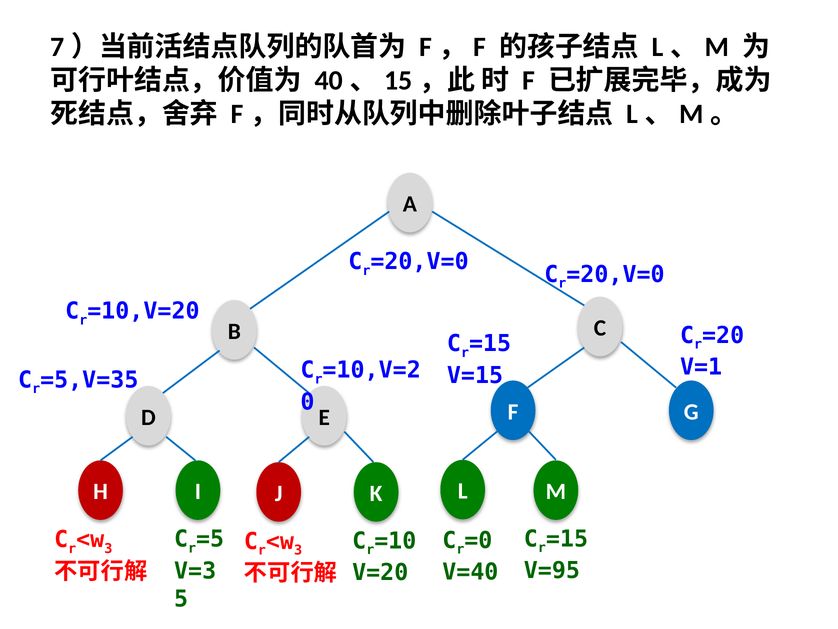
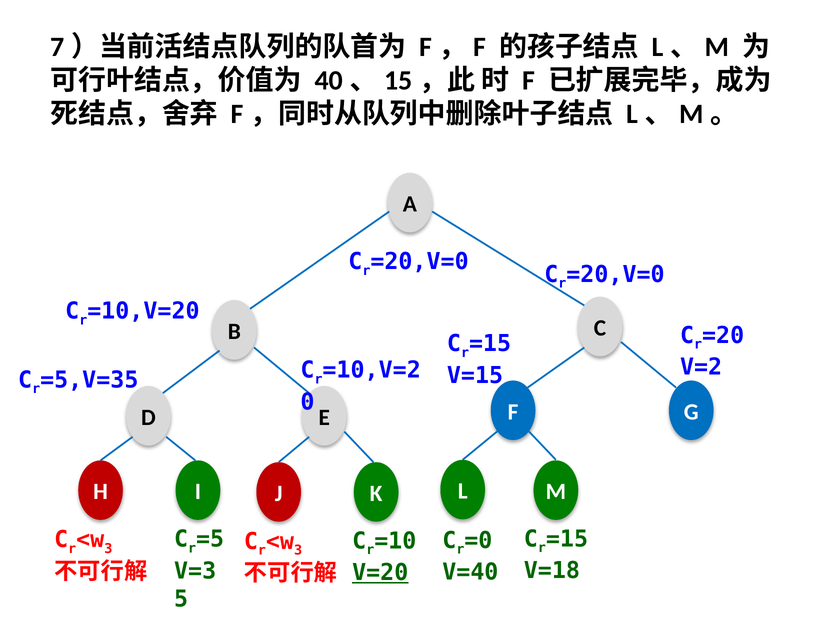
V=1: V=1 -> V=2 (701, 367)
V=95: V=95 -> V=18 (552, 570)
V=20 underline: none -> present (380, 572)
